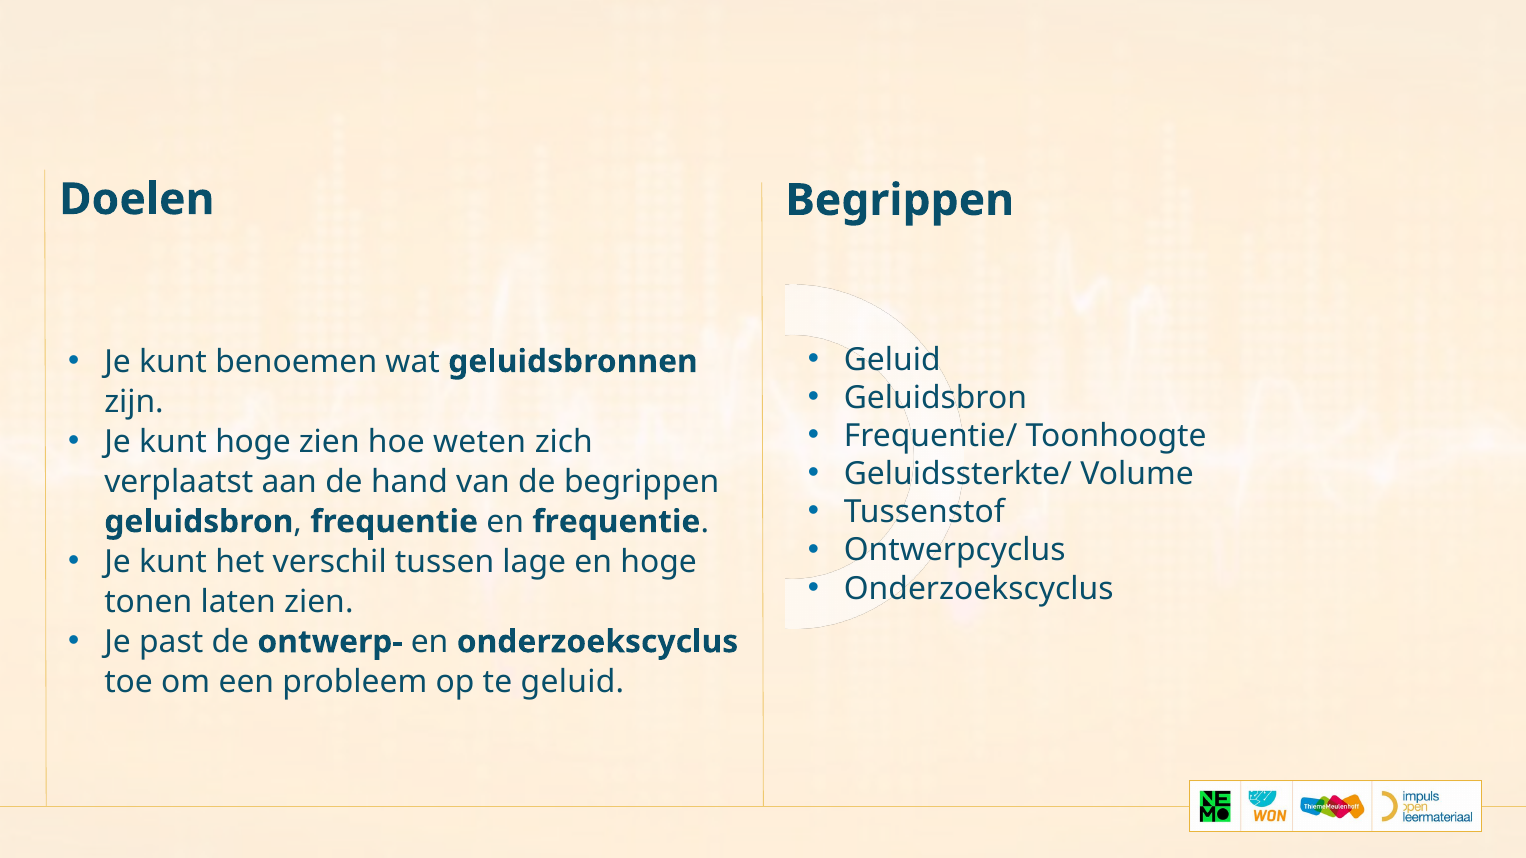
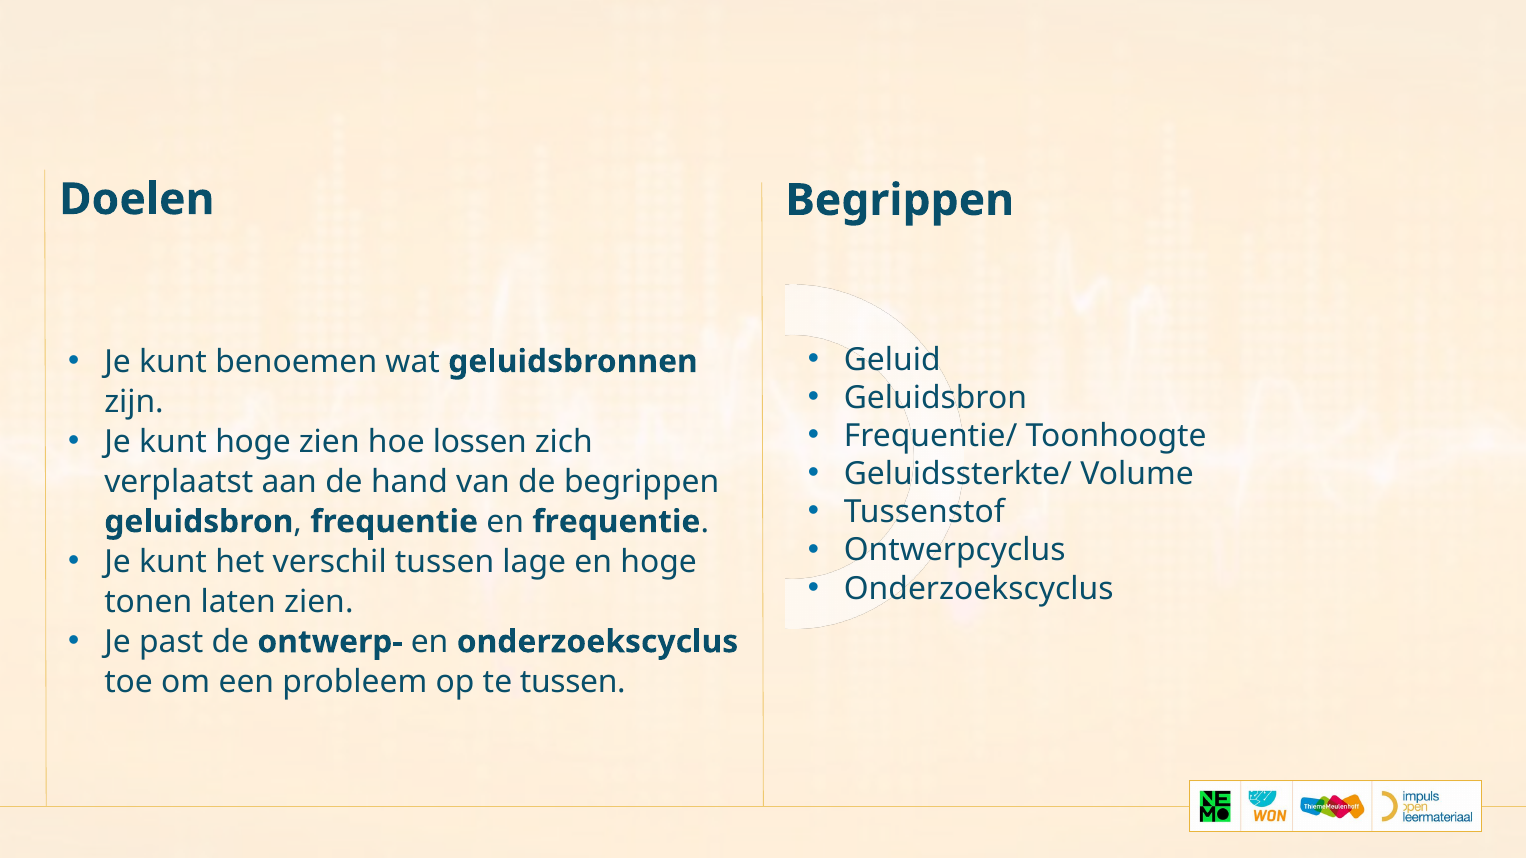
weten: weten -> lossen (480, 442)
te geluid: geluid -> tussen (573, 682)
